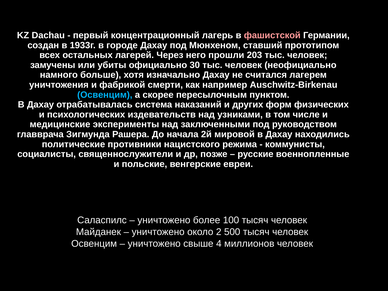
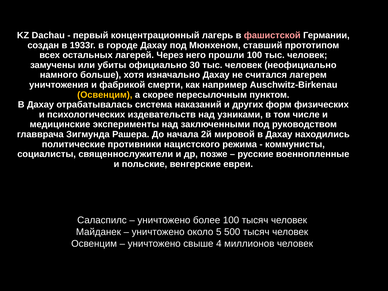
прошли 203: 203 -> 100 (254, 55)
Освенцим colour: light blue -> yellow (105, 95)
2: 2 -> 5 (219, 232)
